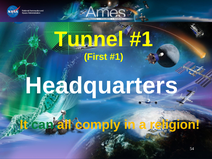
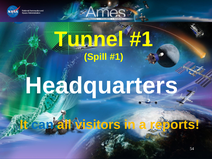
First: First -> Spill (96, 57)
can colour: green -> blue (42, 125)
comply: comply -> visitors (98, 125)
religion: religion -> reports (175, 125)
